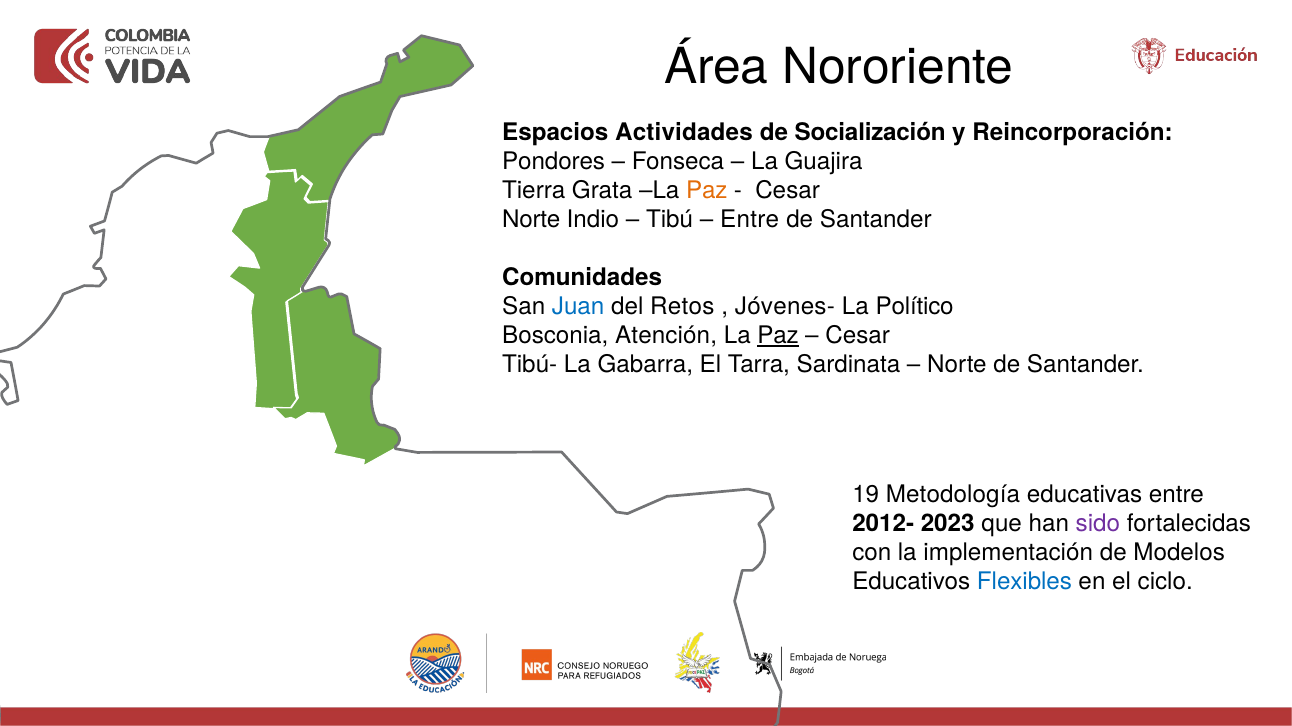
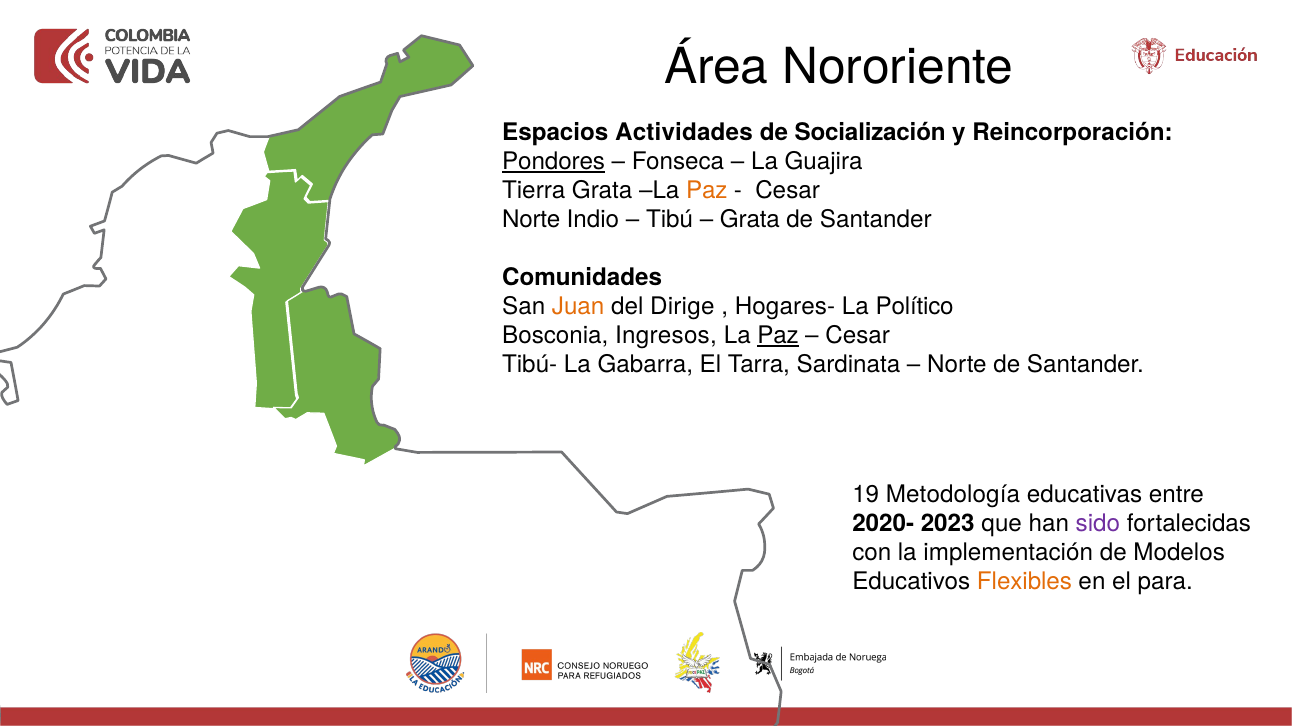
Pondores underline: none -> present (554, 162)
Entre: Entre -> Grata (750, 220)
Juan colour: blue -> orange (578, 307)
Retos: Retos -> Dirige (682, 307)
Jóvenes-: Jóvenes- -> Hogares- (785, 307)
Atención: Atención -> Ingresos (666, 336)
2012-: 2012- -> 2020- (883, 524)
Flexibles colour: blue -> orange (1024, 582)
ciclo: ciclo -> para (1165, 582)
